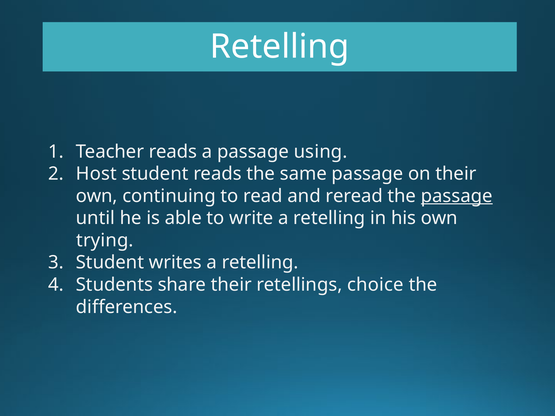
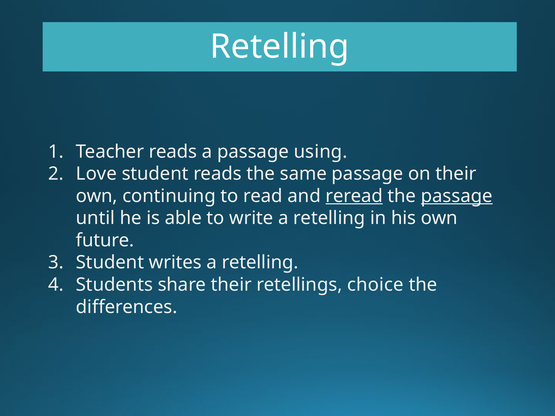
Host: Host -> Love (96, 174)
reread underline: none -> present (354, 196)
trying: trying -> future (105, 240)
